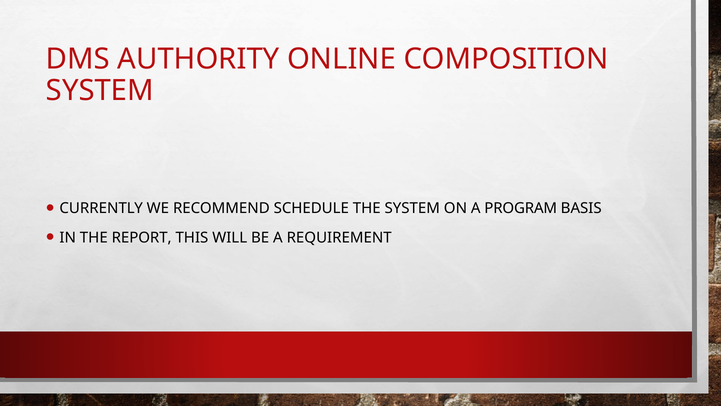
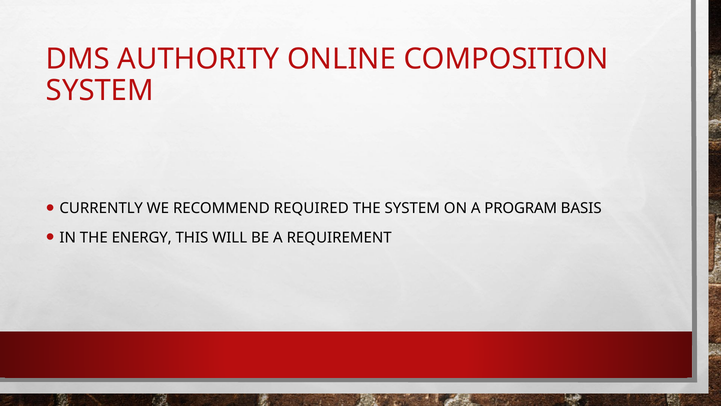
SCHEDULE: SCHEDULE -> REQUIRED (311, 208)
REPORT: REPORT -> ENERGY (142, 237)
